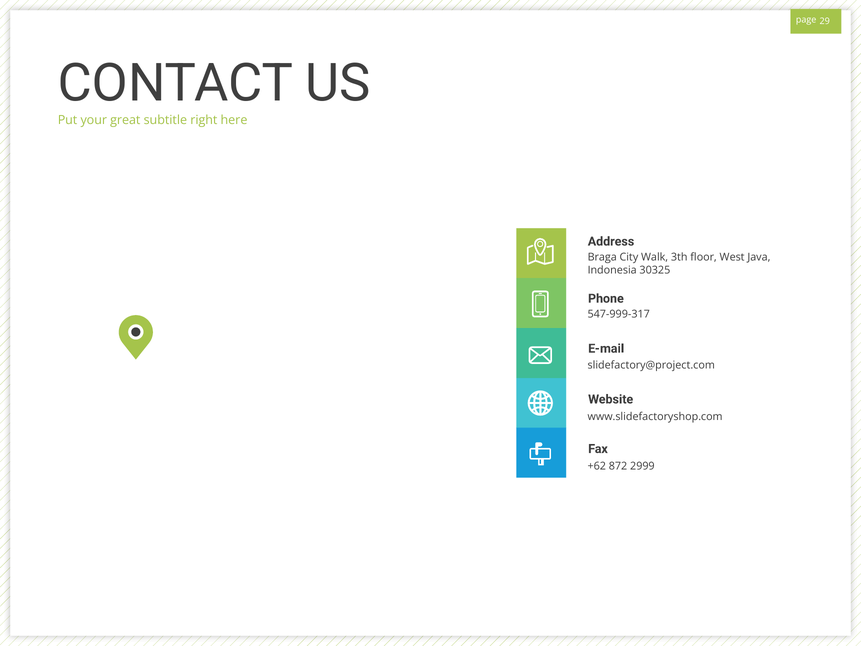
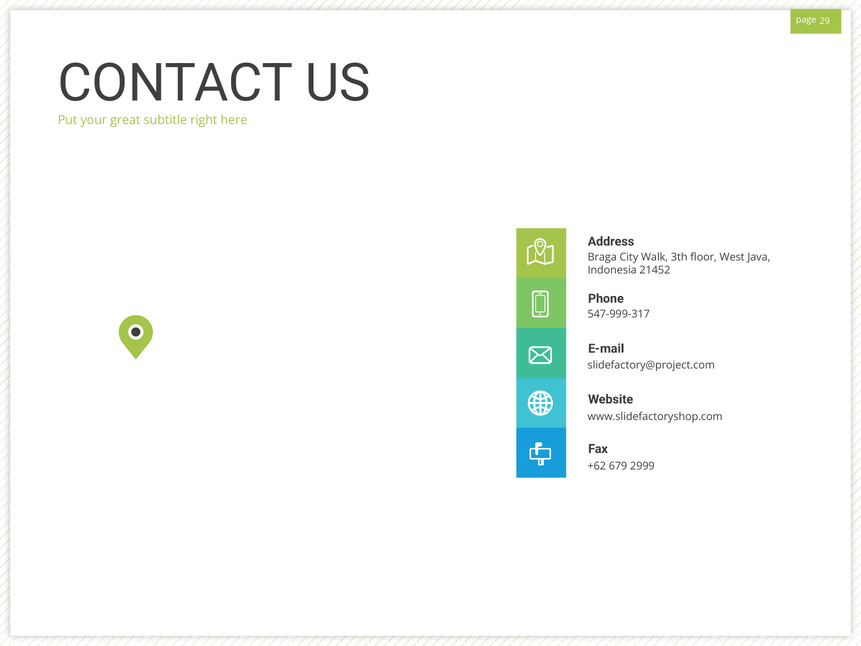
30325: 30325 -> 21452 (655, 270)
872: 872 -> 679 (618, 466)
